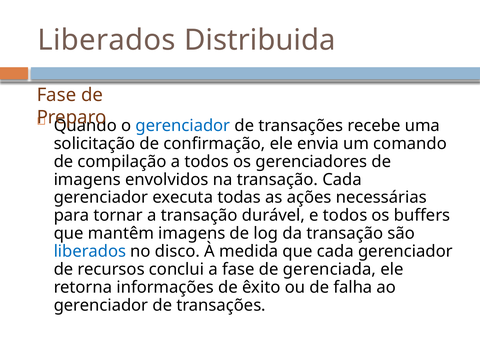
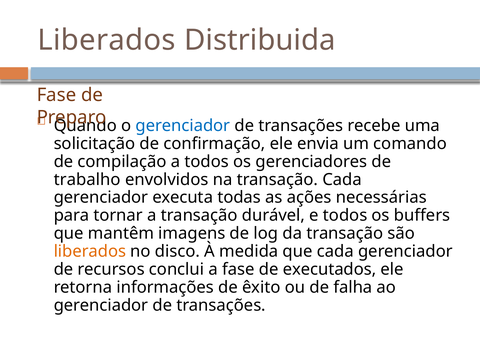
imagens: imagens -> trabalho (87, 180)
liberados colour: blue -> orange (90, 251)
gerenciada: gerenciada -> executados (330, 269)
